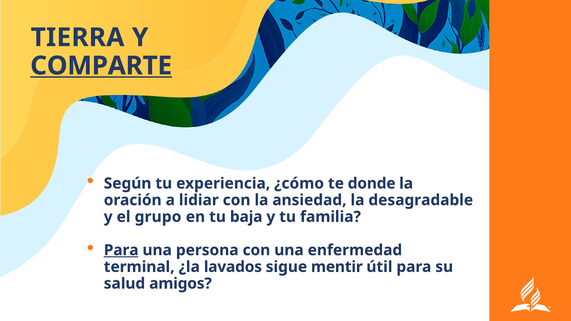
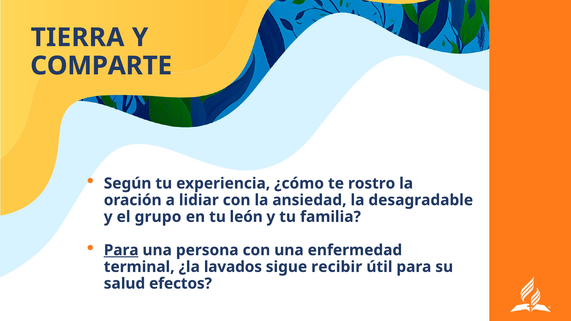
COMPARTE underline: present -> none (101, 66)
donde: donde -> rostro (372, 184)
baja: baja -> león (246, 217)
mentir: mentir -> recibir (337, 267)
amigos: amigos -> efectos (180, 284)
